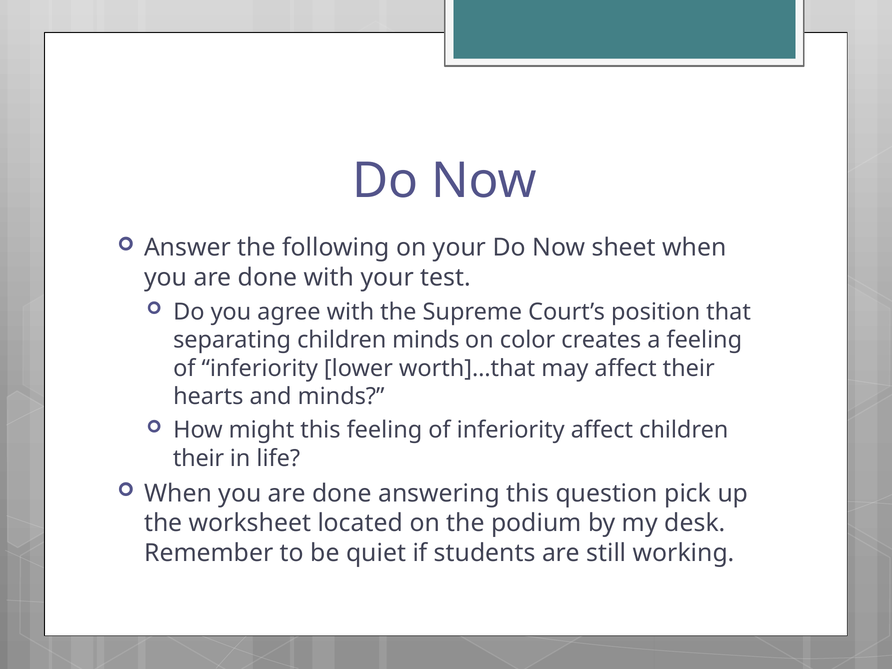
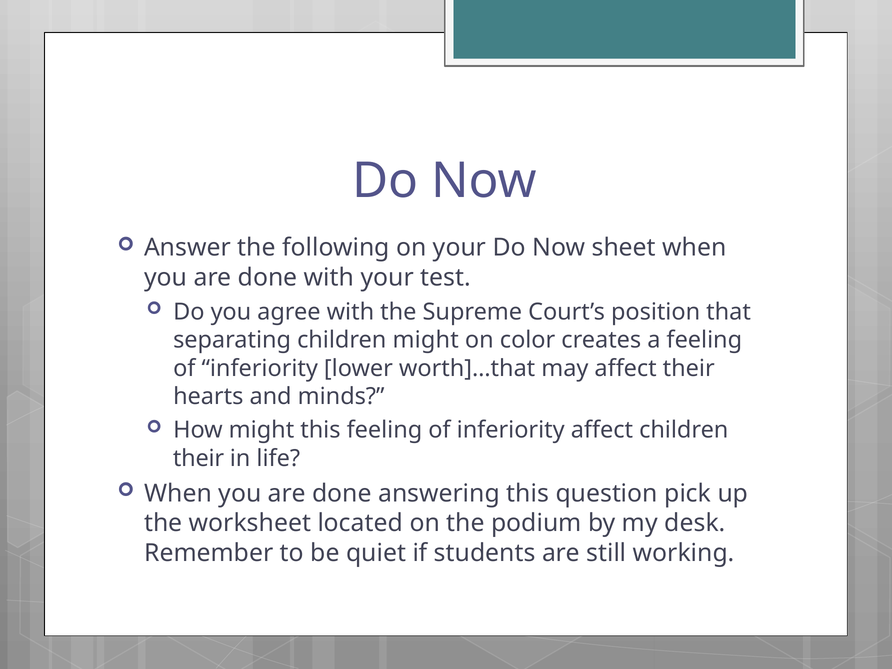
children minds: minds -> might (426, 340)
